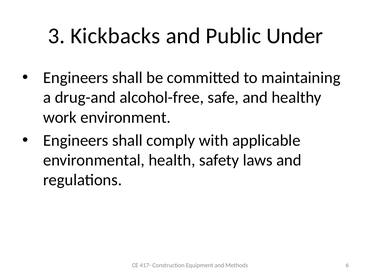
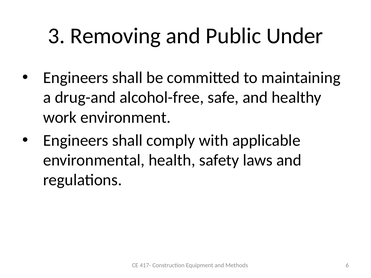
Kickbacks: Kickbacks -> Removing (115, 36)
